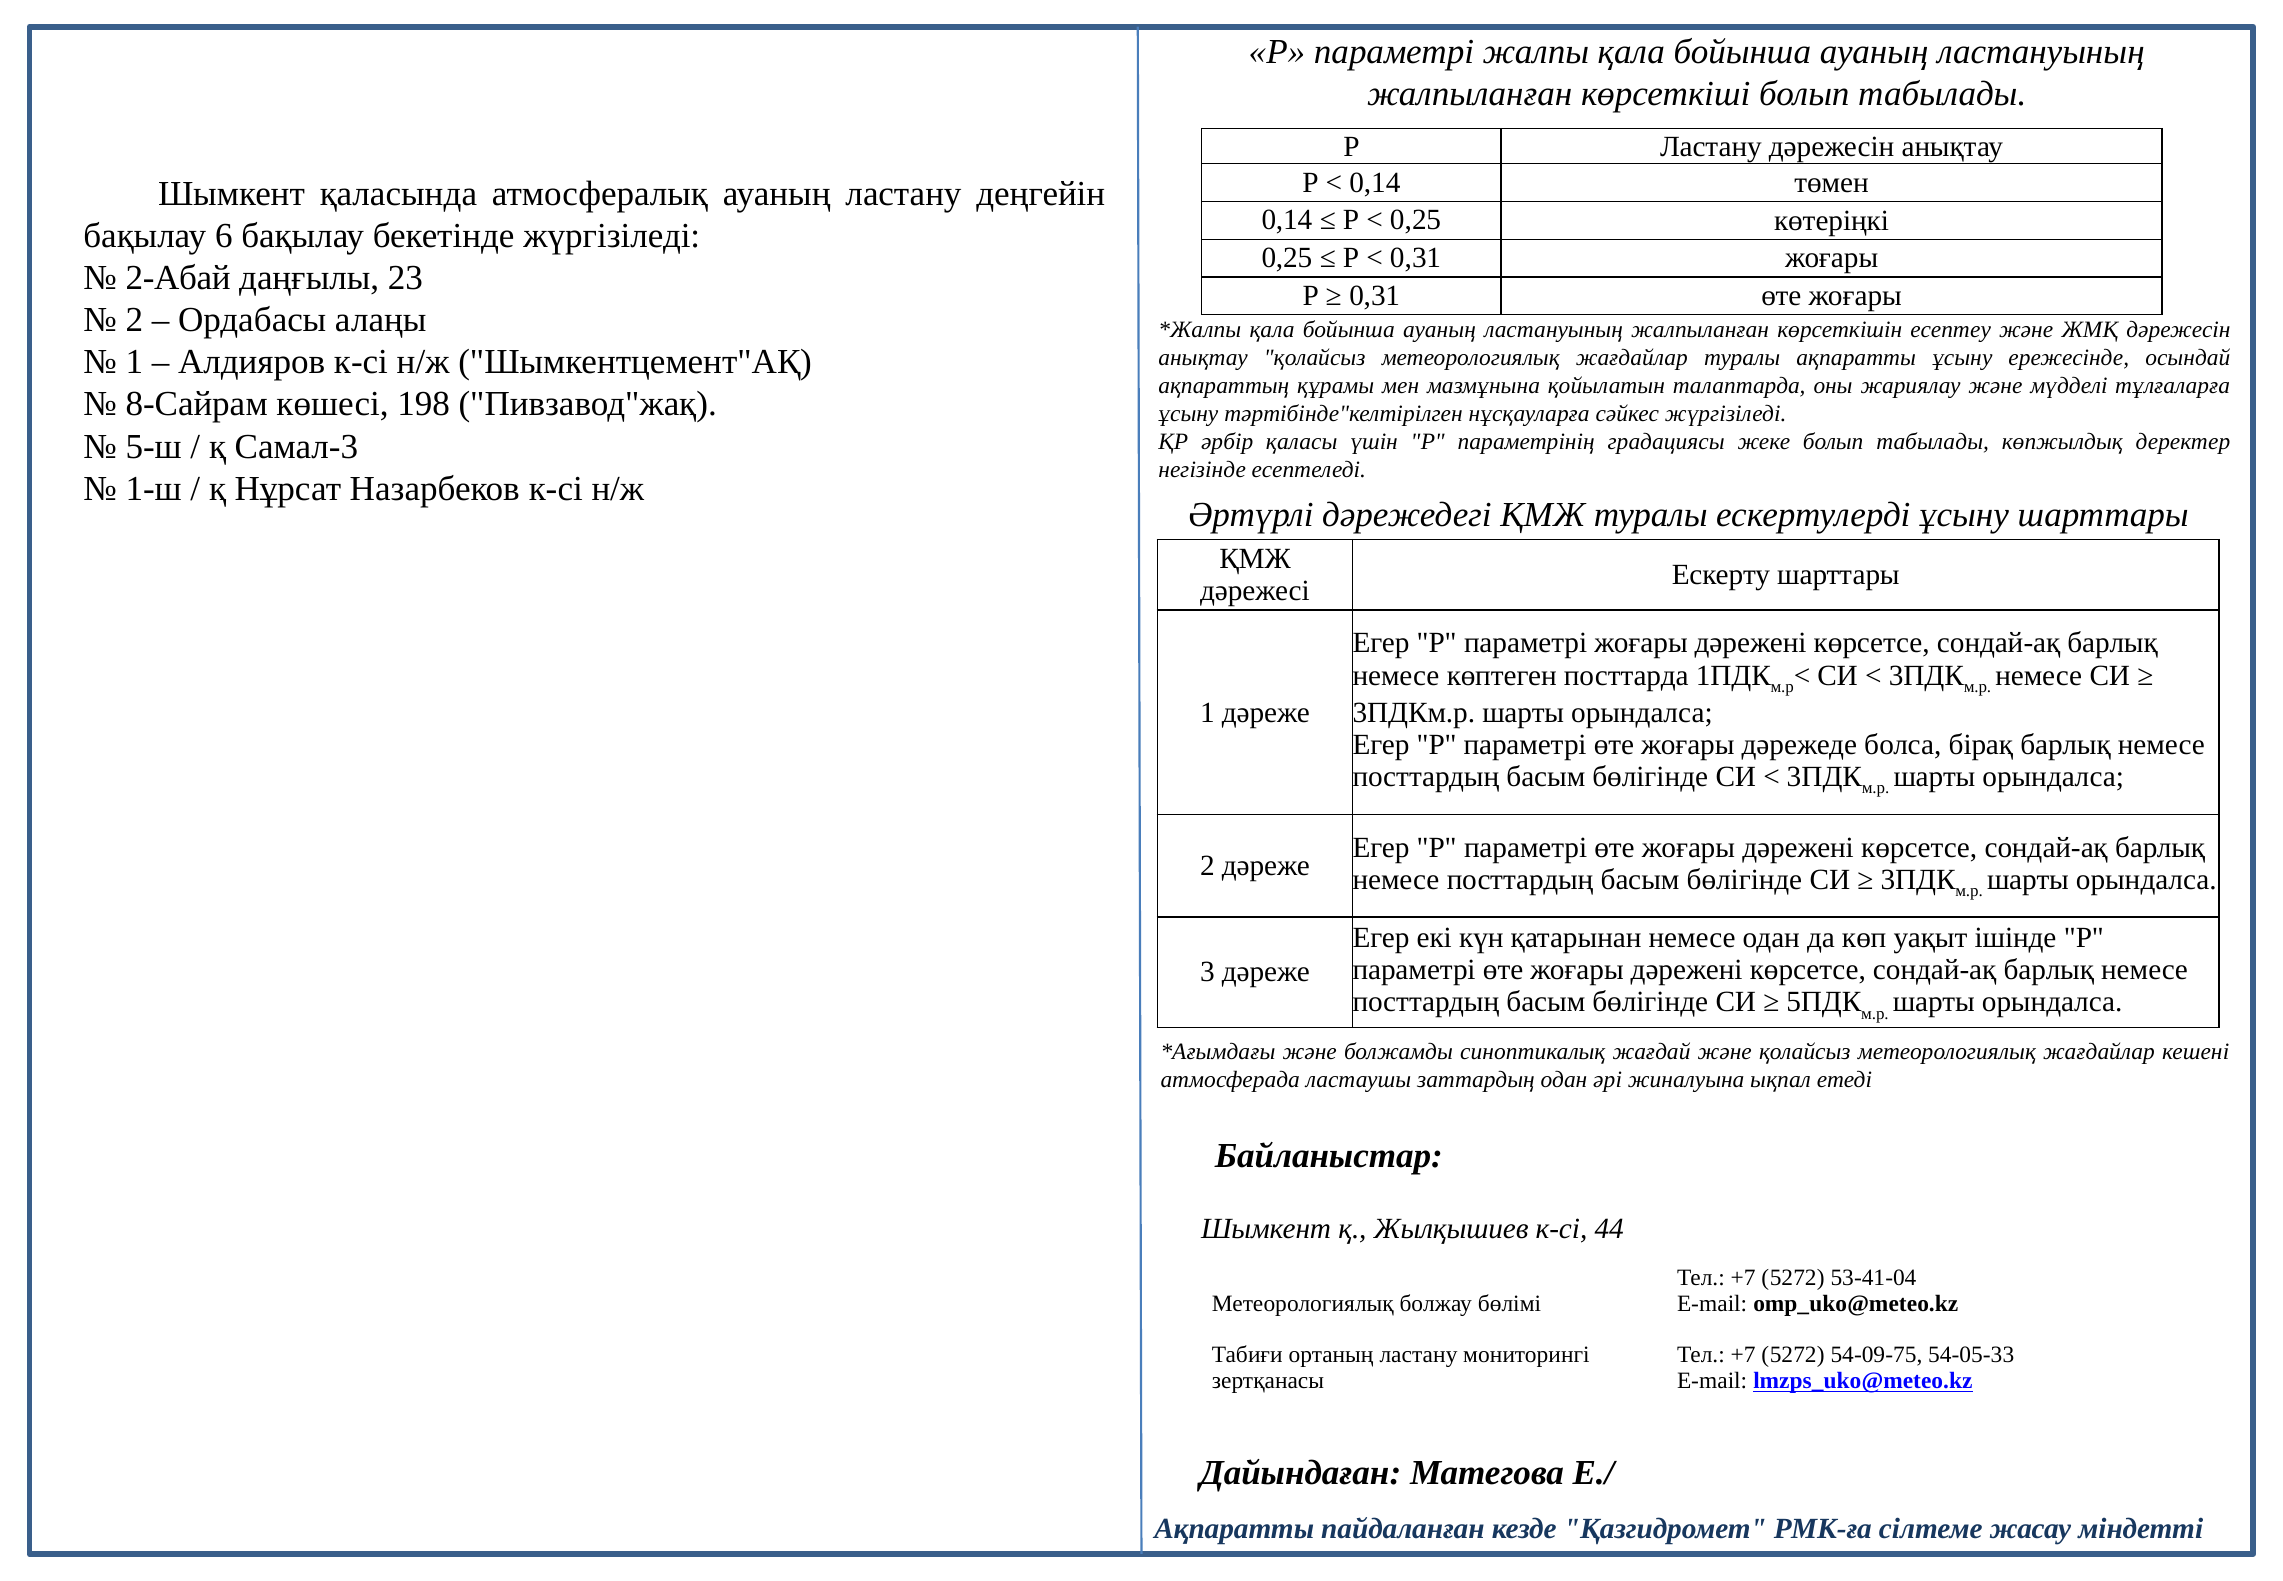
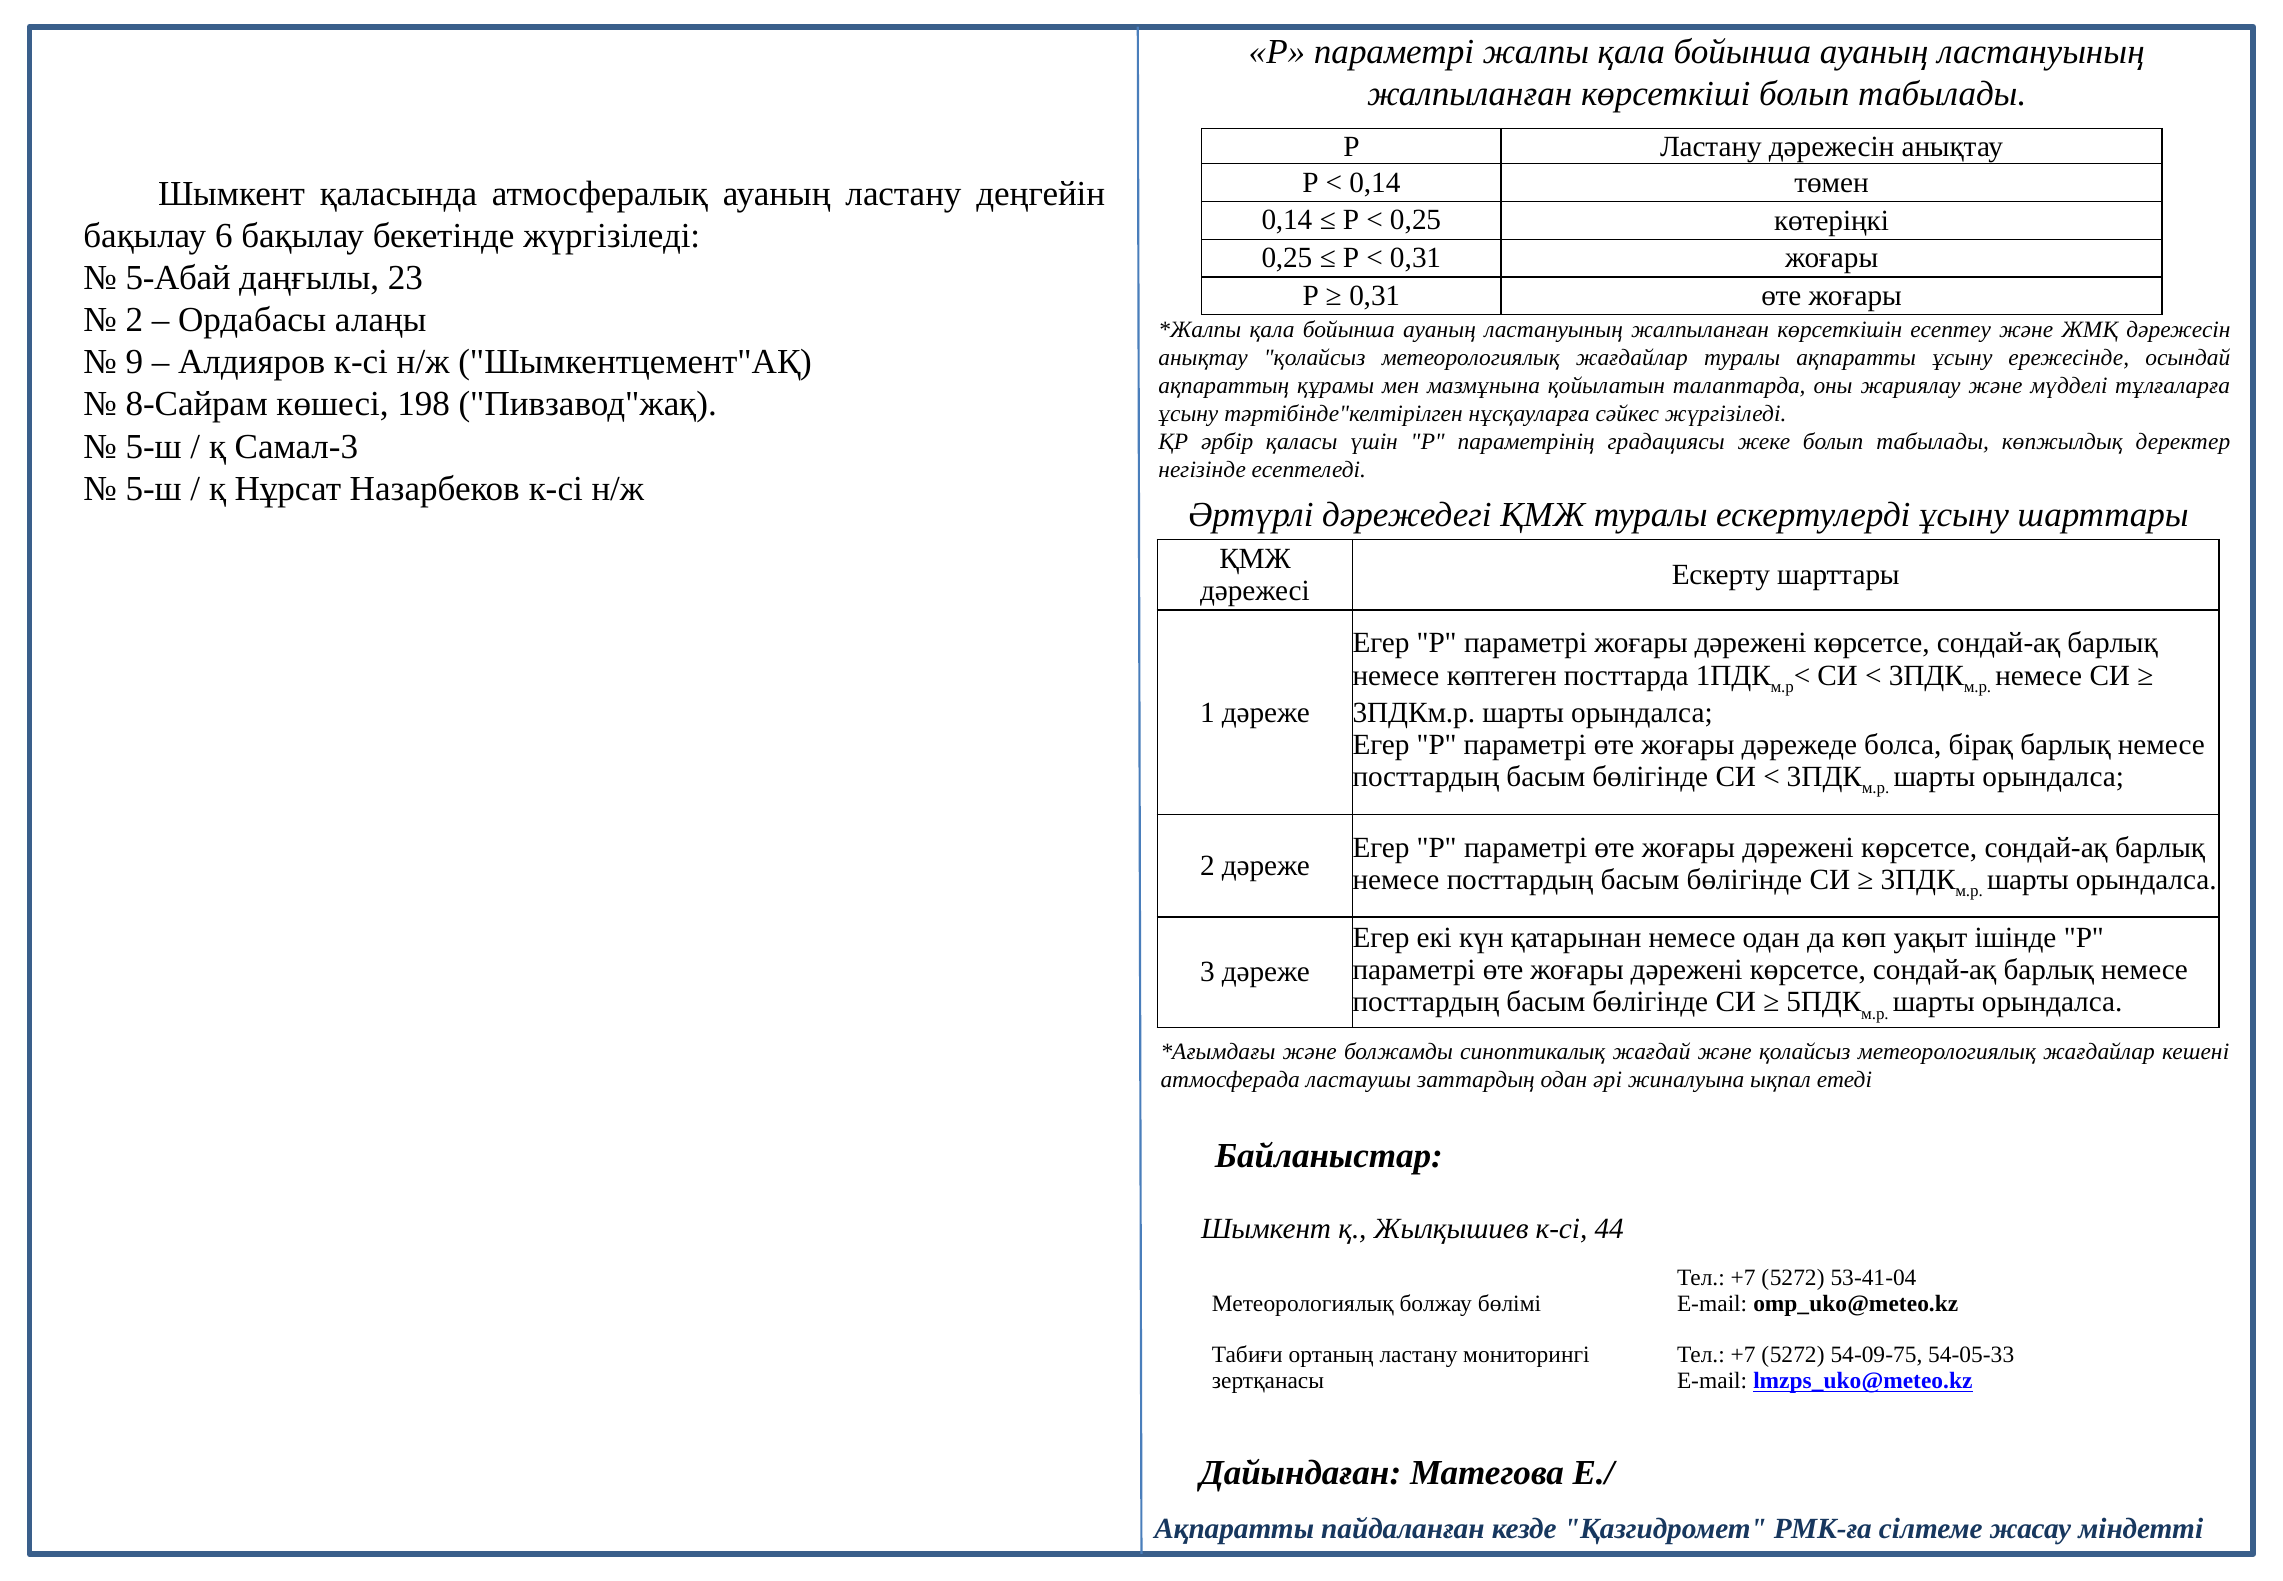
2-Абай: 2-Абай -> 5-Абай (178, 278)
1: 1 -> 9 (134, 362)
1-ш: 1-ш -> 5-ш (154, 488)
